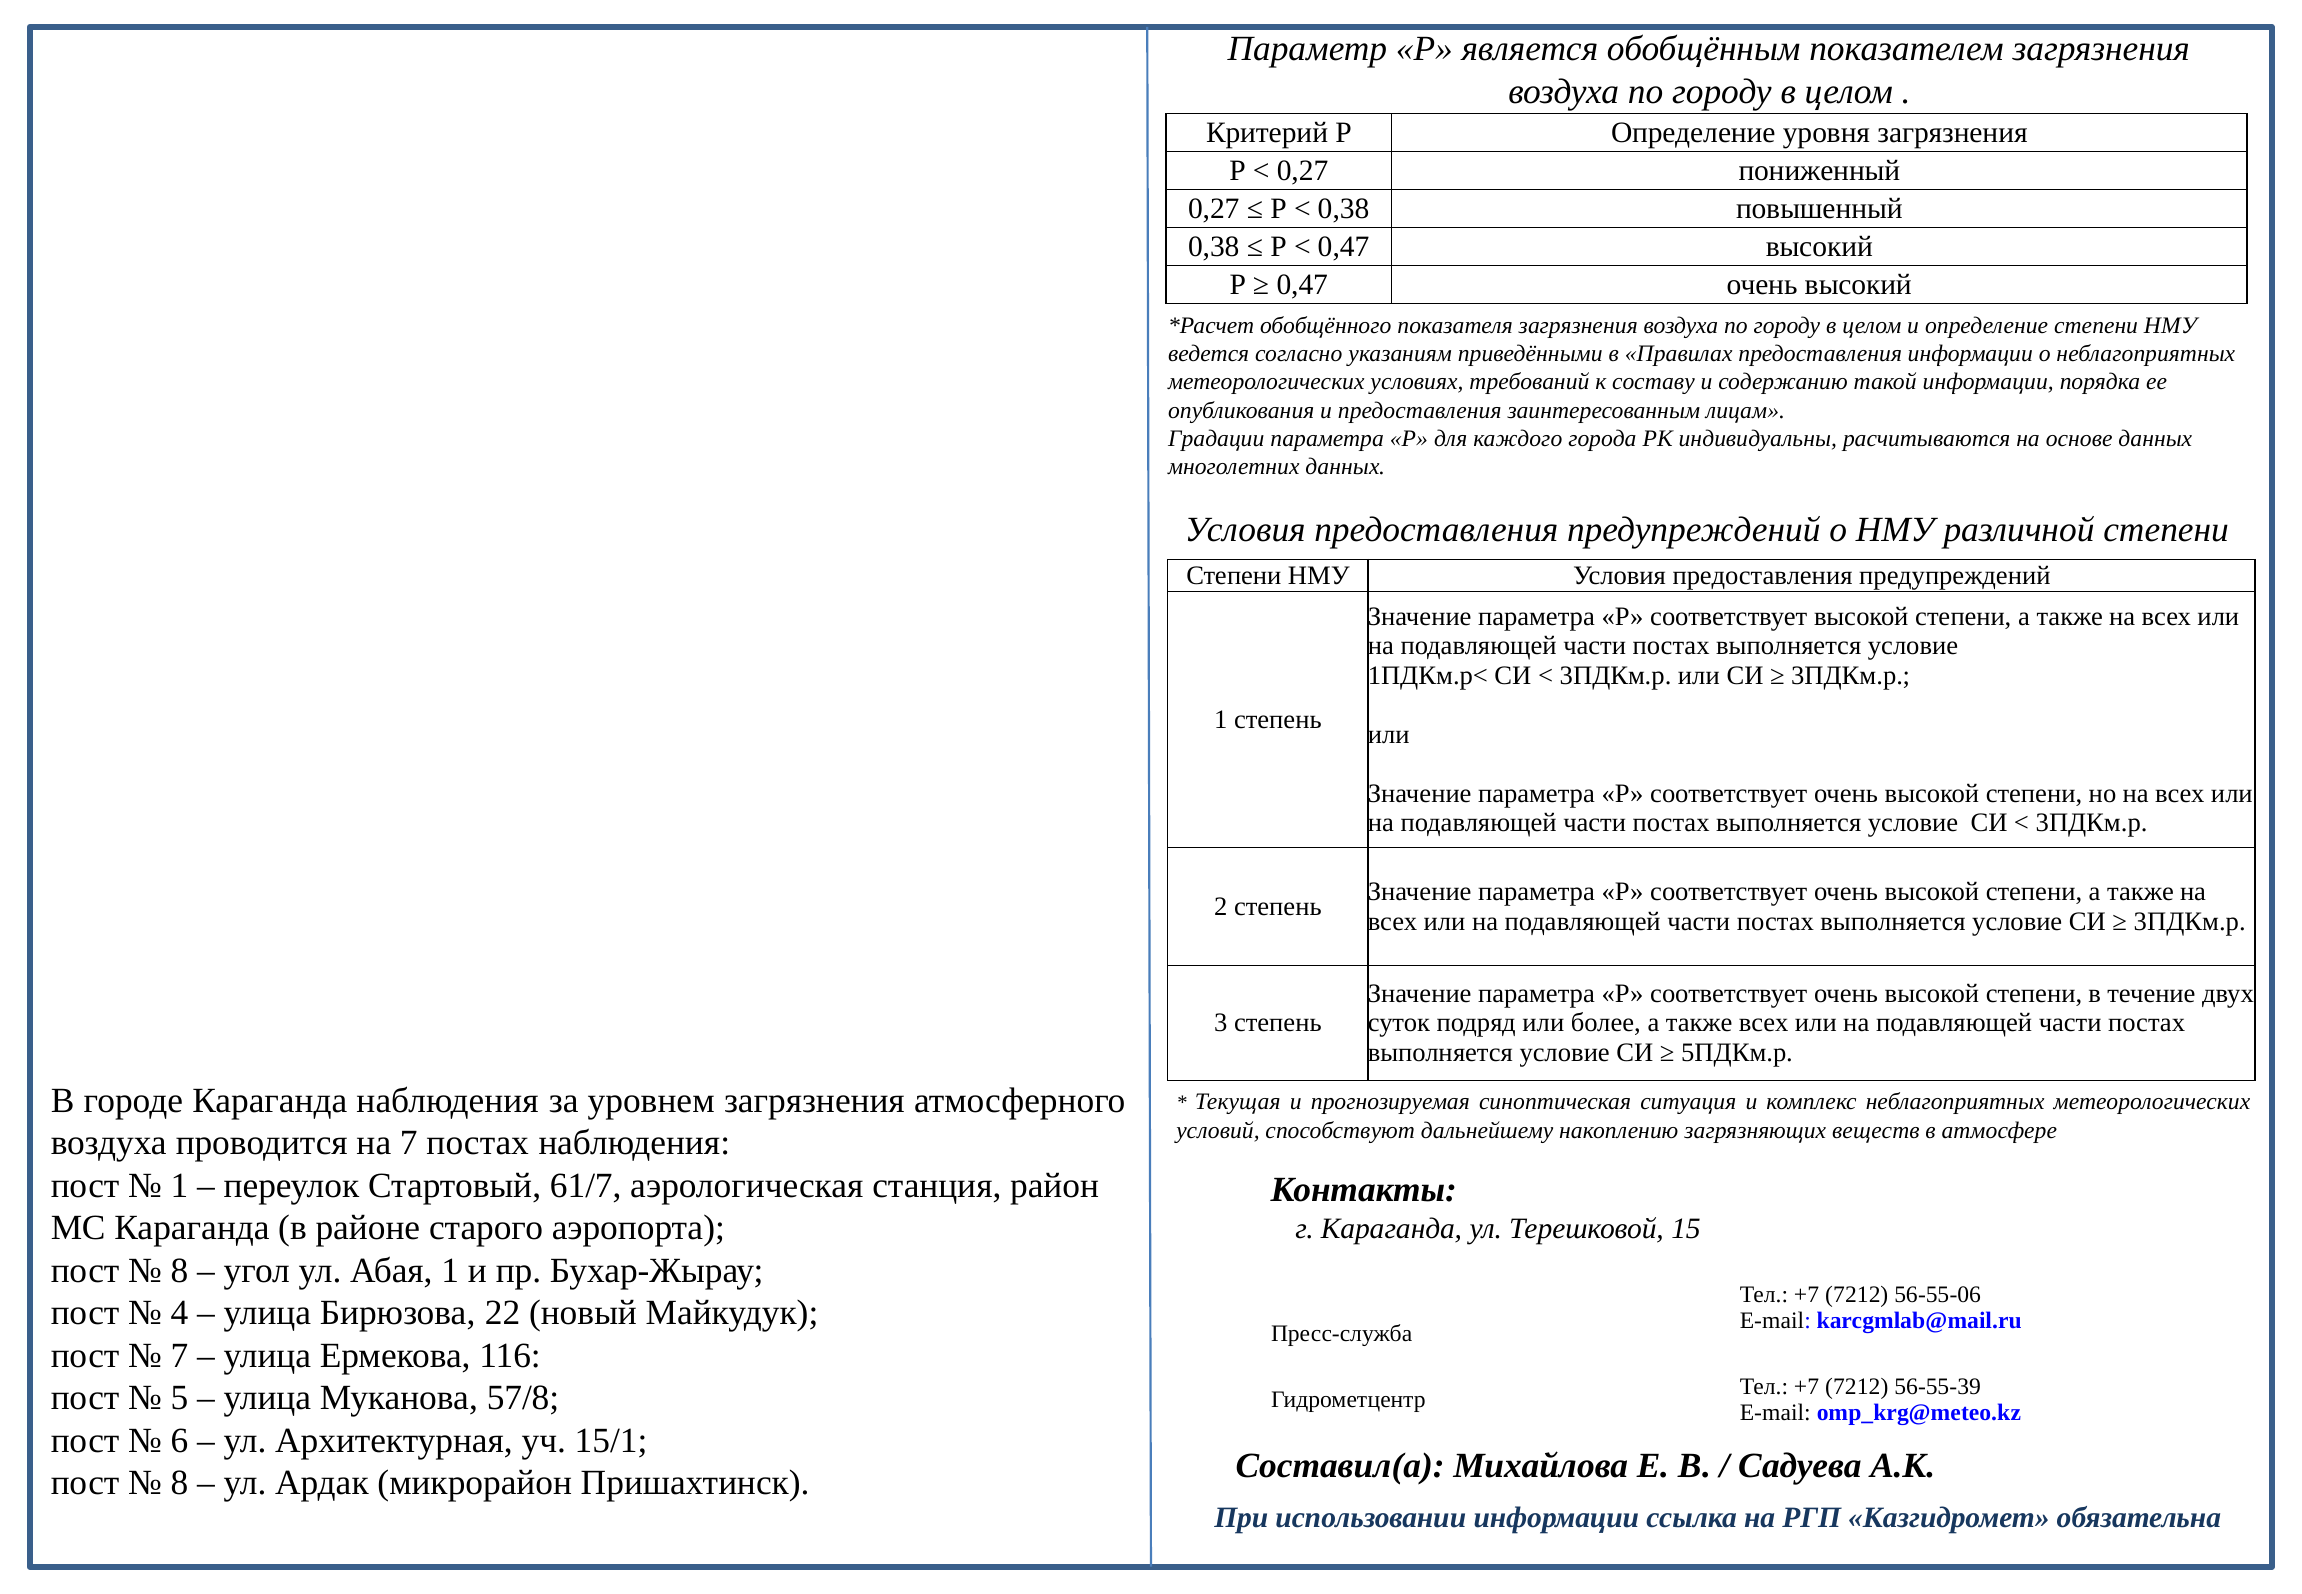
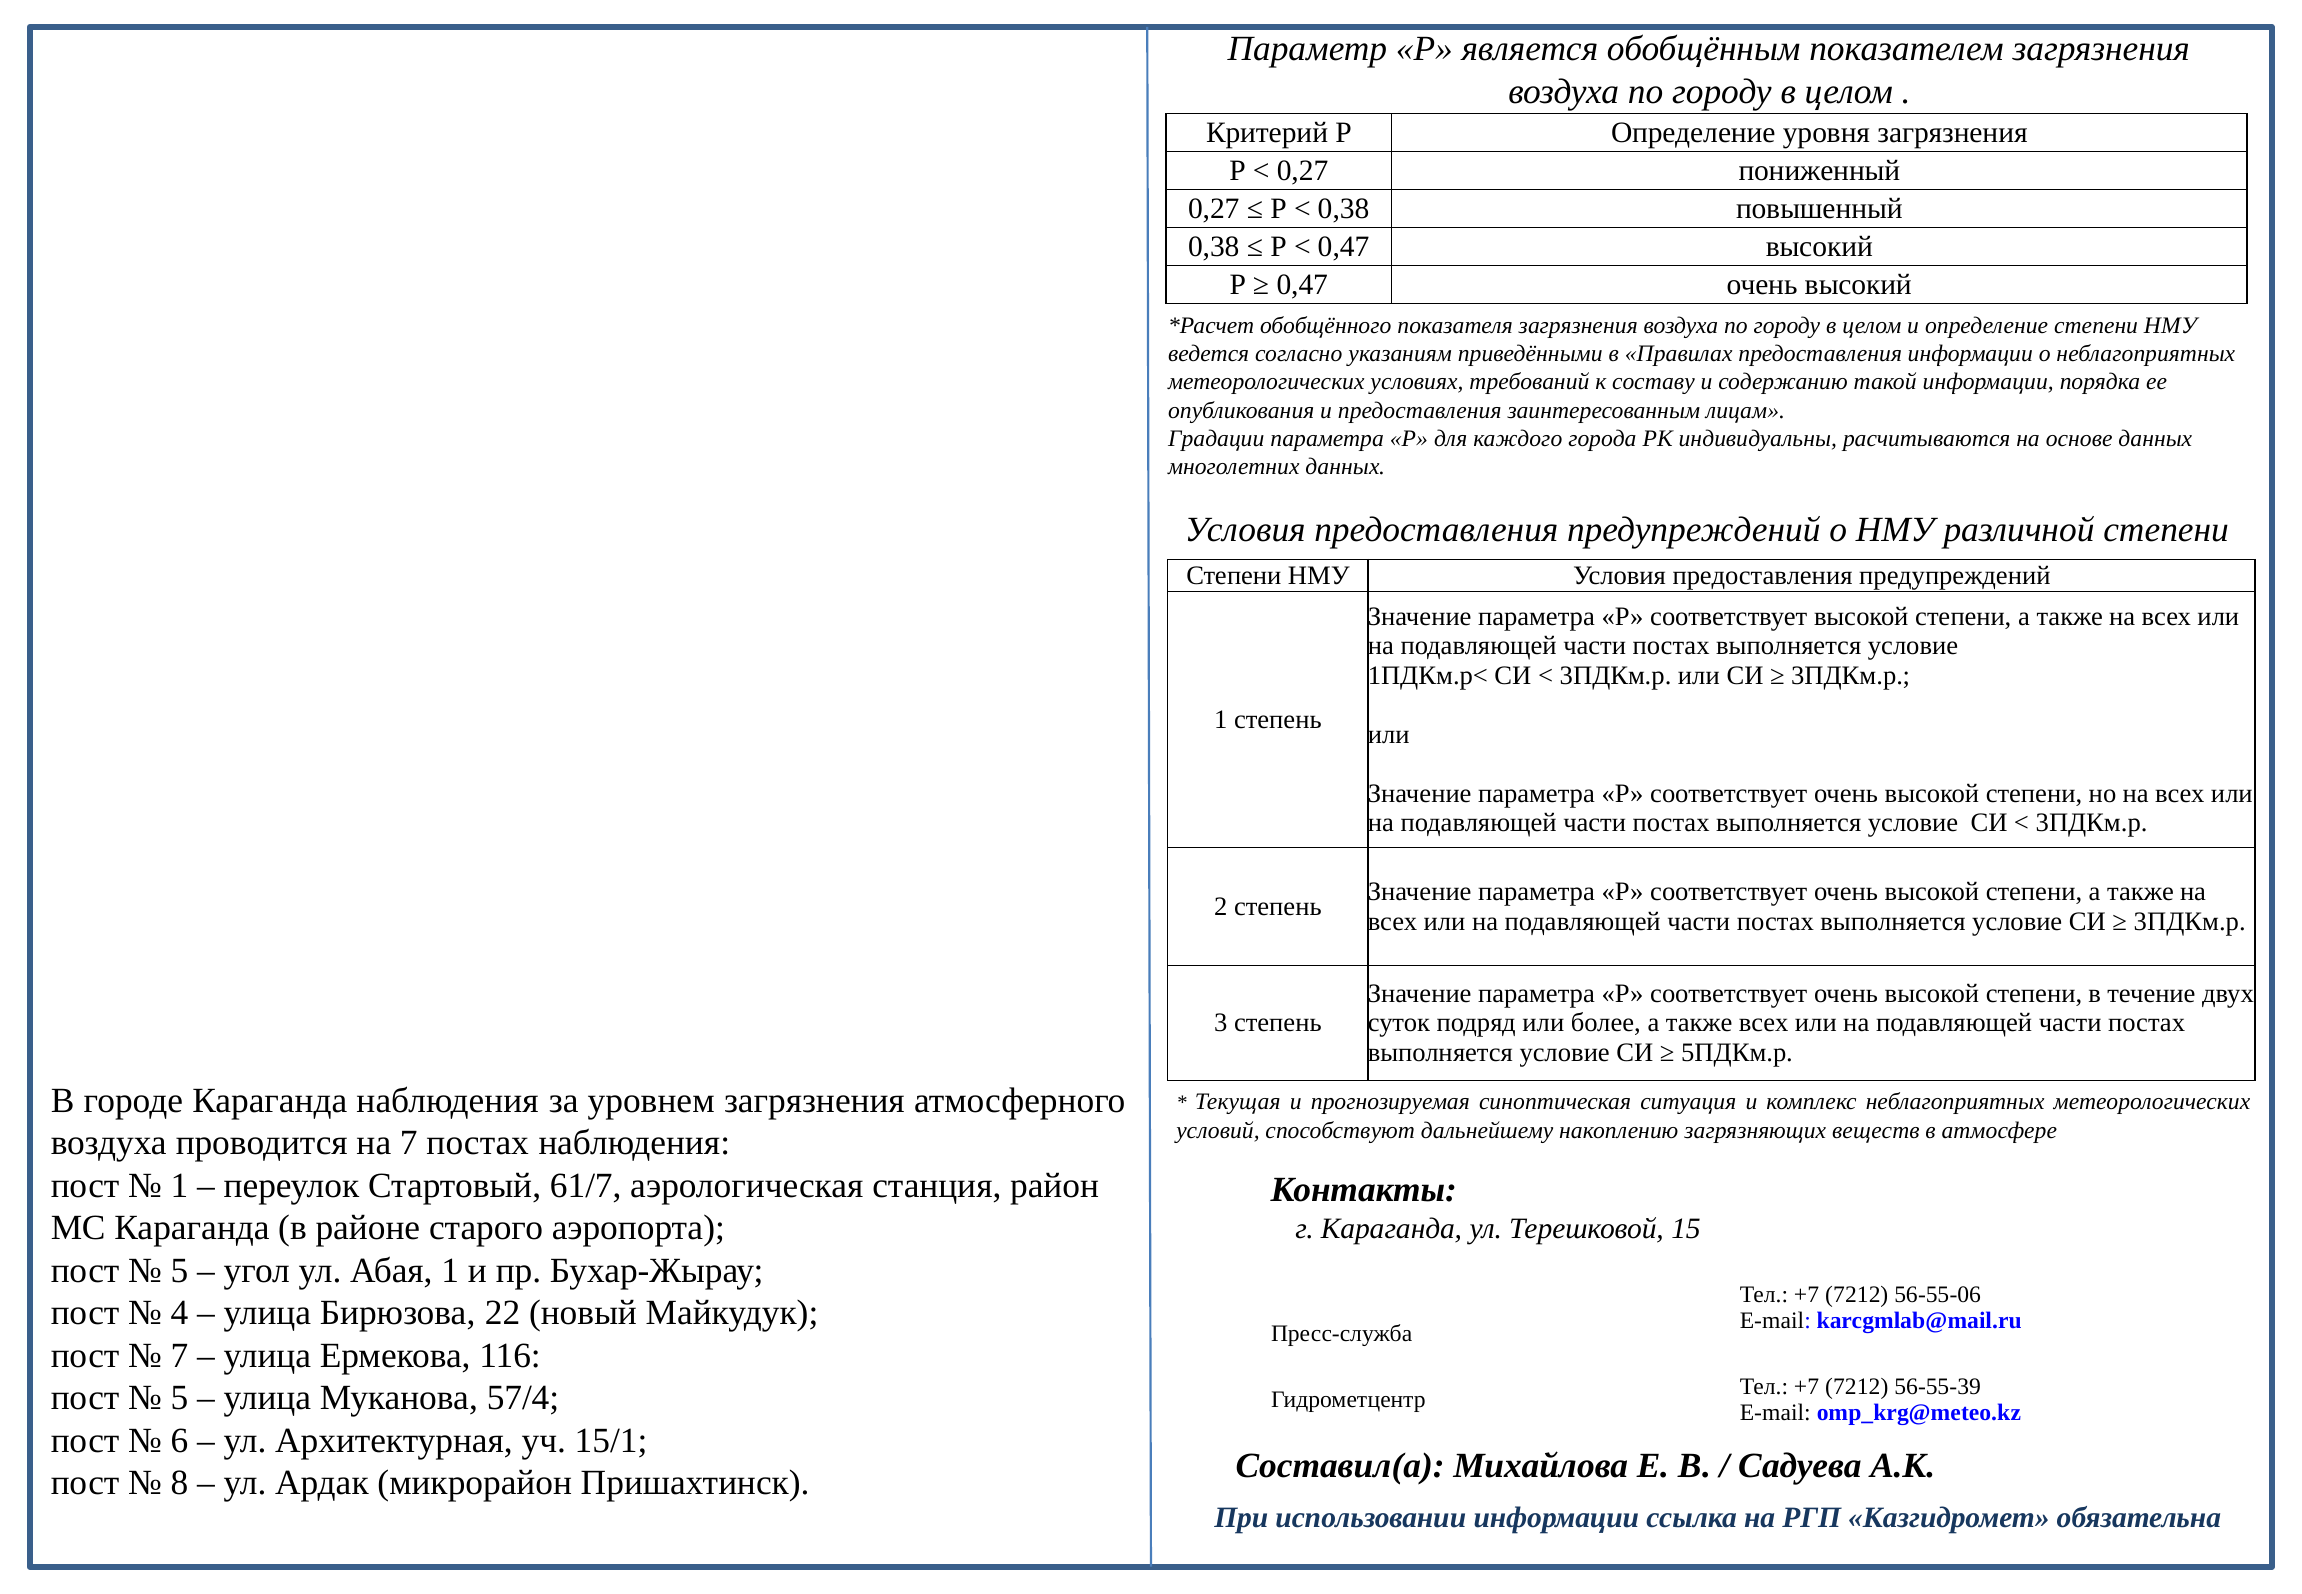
8: 8 -> 5 (179, 1270)
57/8: 57/8 -> 57/4 (523, 1398)
